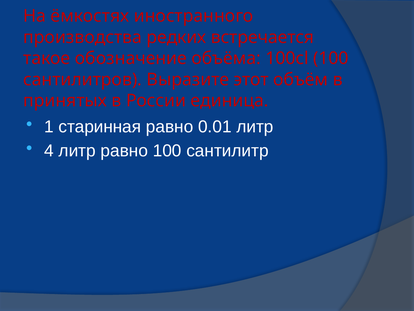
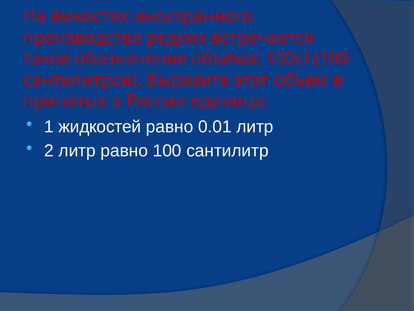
старинная: старинная -> жидкостей (100, 126)
4: 4 -> 2 (49, 151)
